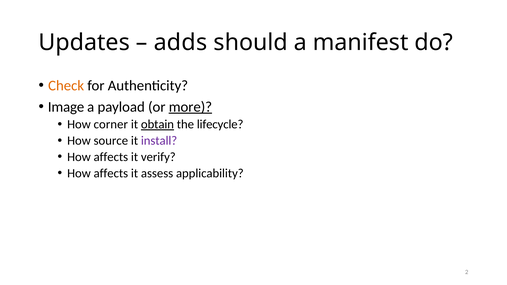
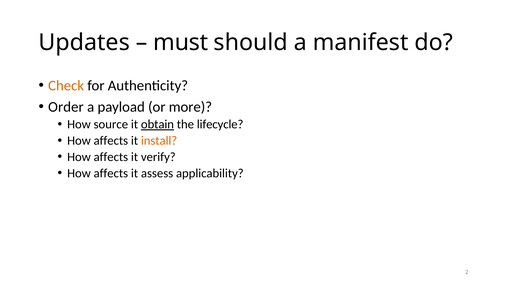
adds: adds -> must (181, 43)
Image: Image -> Order (66, 107)
more underline: present -> none (190, 107)
corner: corner -> source (111, 124)
source: source -> affects (111, 141)
install colour: purple -> orange (159, 141)
